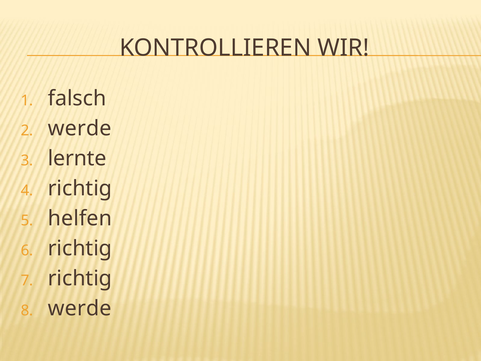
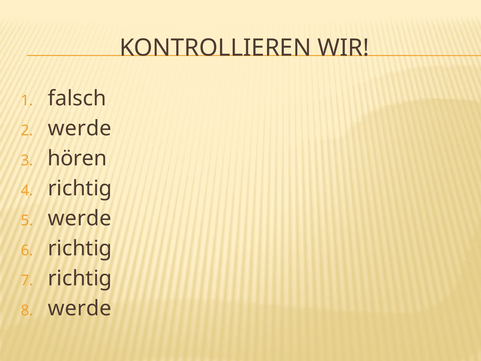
lernte: lernte -> hören (77, 158)
helfen: helfen -> werde (80, 218)
